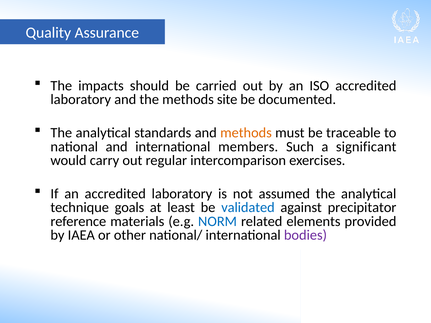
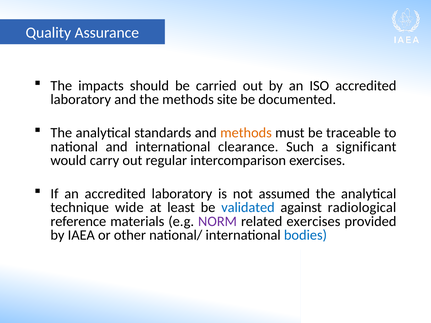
members: members -> clearance (248, 147)
goals: goals -> wide (129, 208)
precipitator: precipitator -> radiological (362, 208)
NORM colour: blue -> purple (217, 221)
related elements: elements -> exercises (313, 221)
bodies colour: purple -> blue (305, 235)
